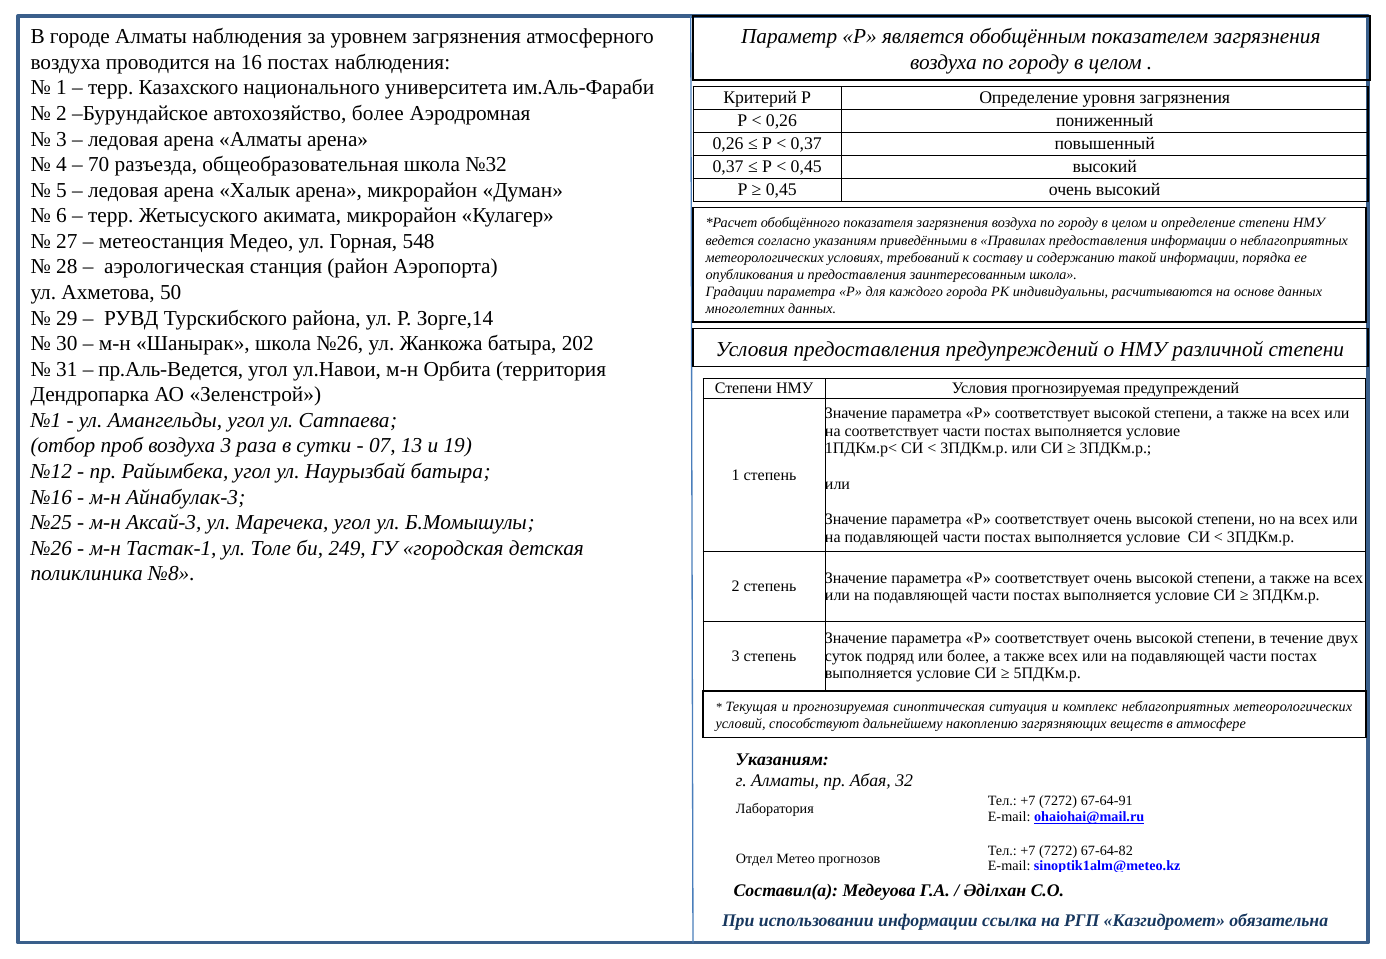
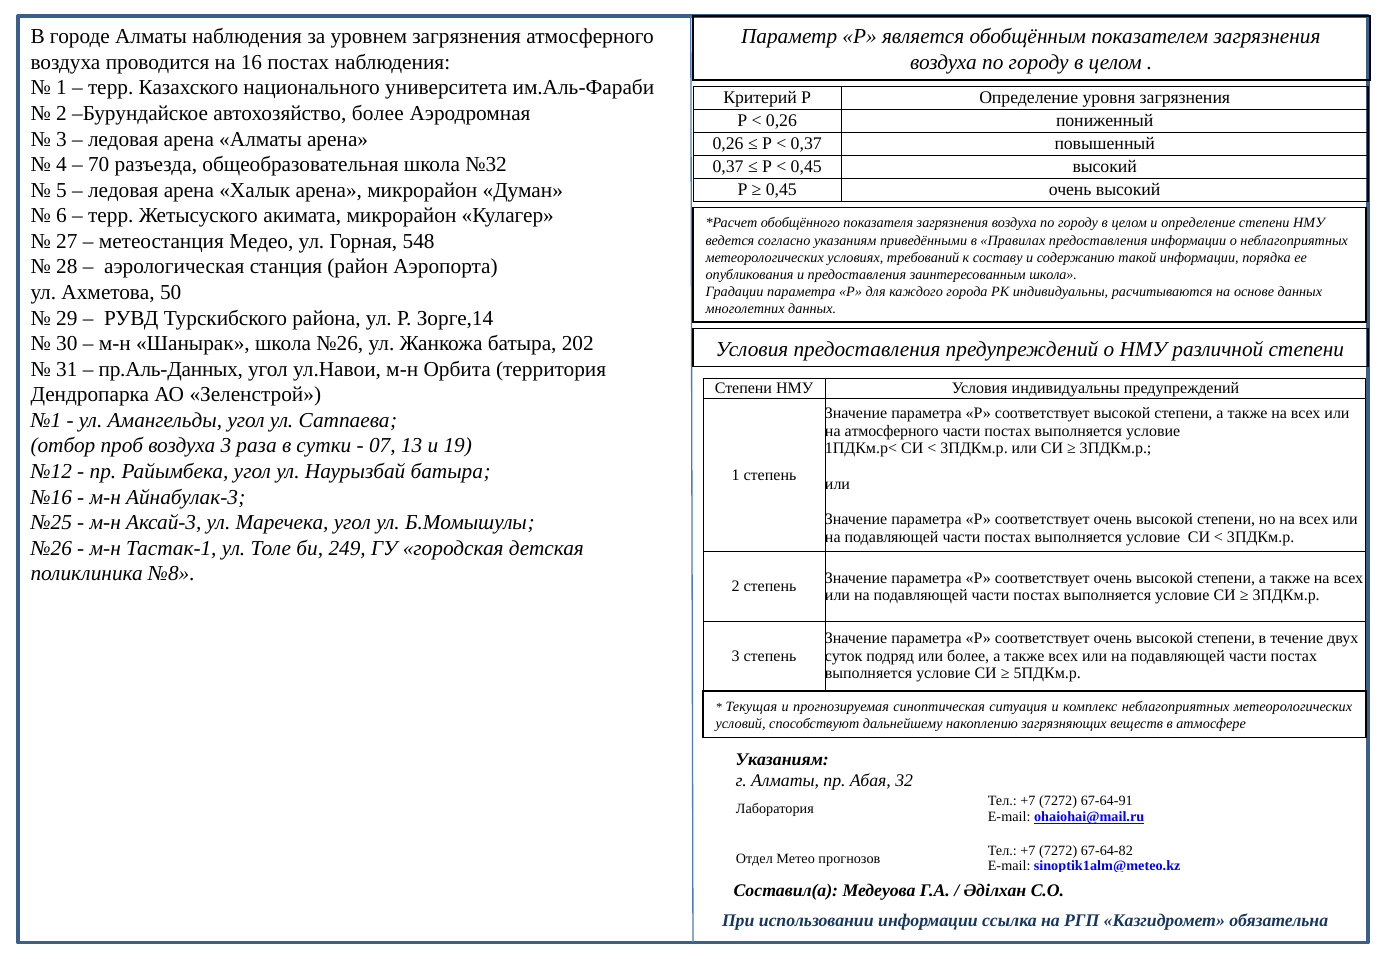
пр.Аль-Ведется: пр.Аль-Ведется -> пр.Аль-Данных (171, 369)
Условия прогнозируемая: прогнозируемая -> индивидуальны (1066, 389)
на соответствует: соответствует -> атмосферного (892, 431)
